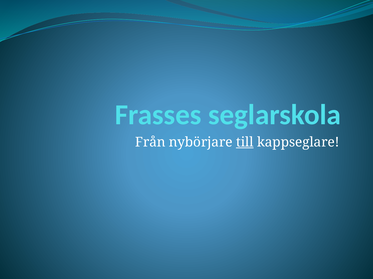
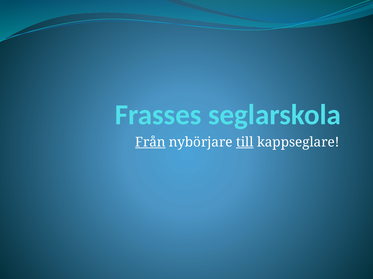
Från underline: none -> present (150, 143)
